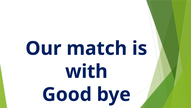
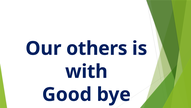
match: match -> others (97, 48)
